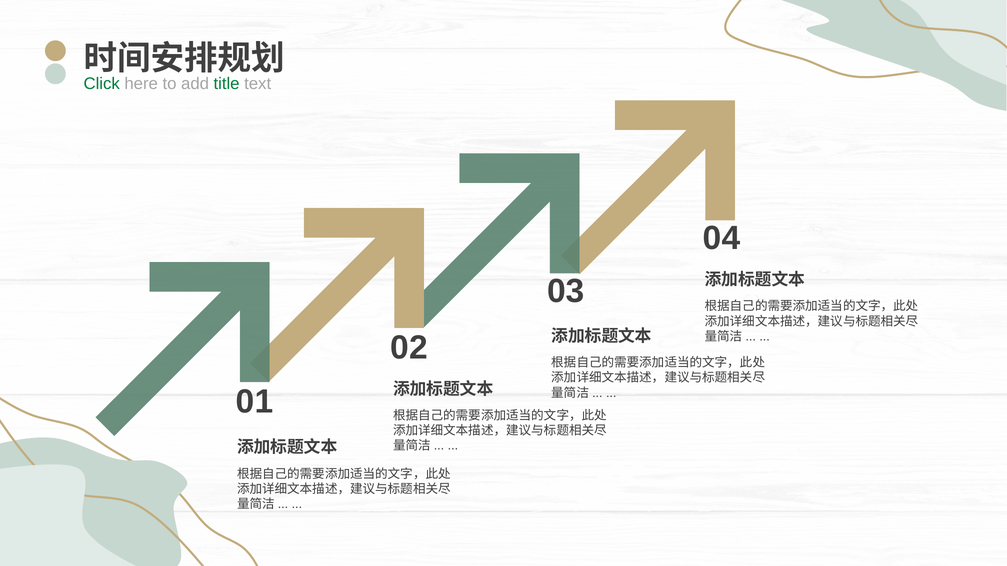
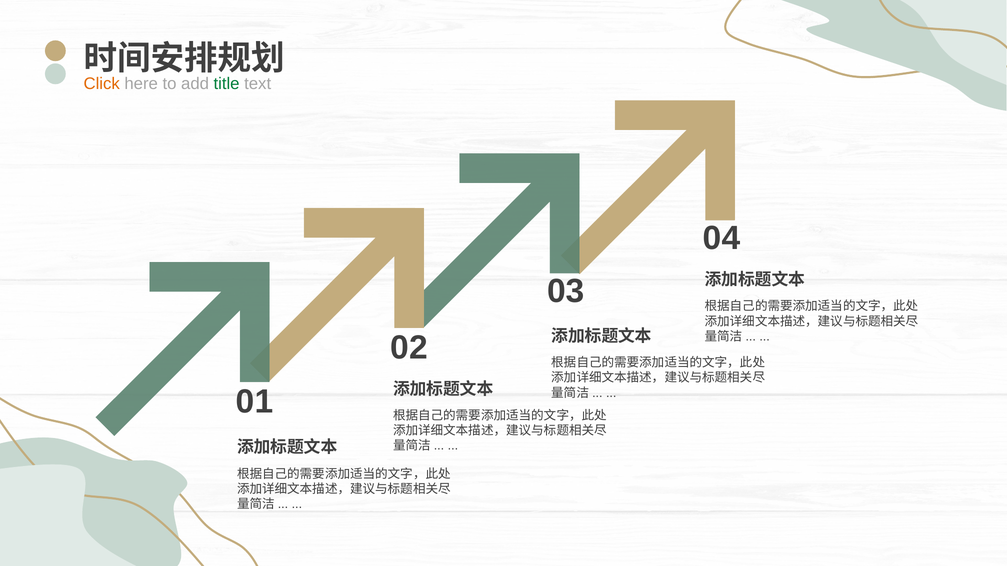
Click colour: green -> orange (102, 84)
